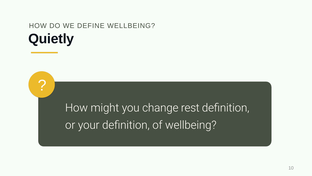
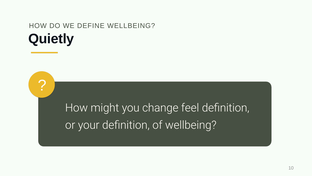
rest: rest -> feel (190, 108)
